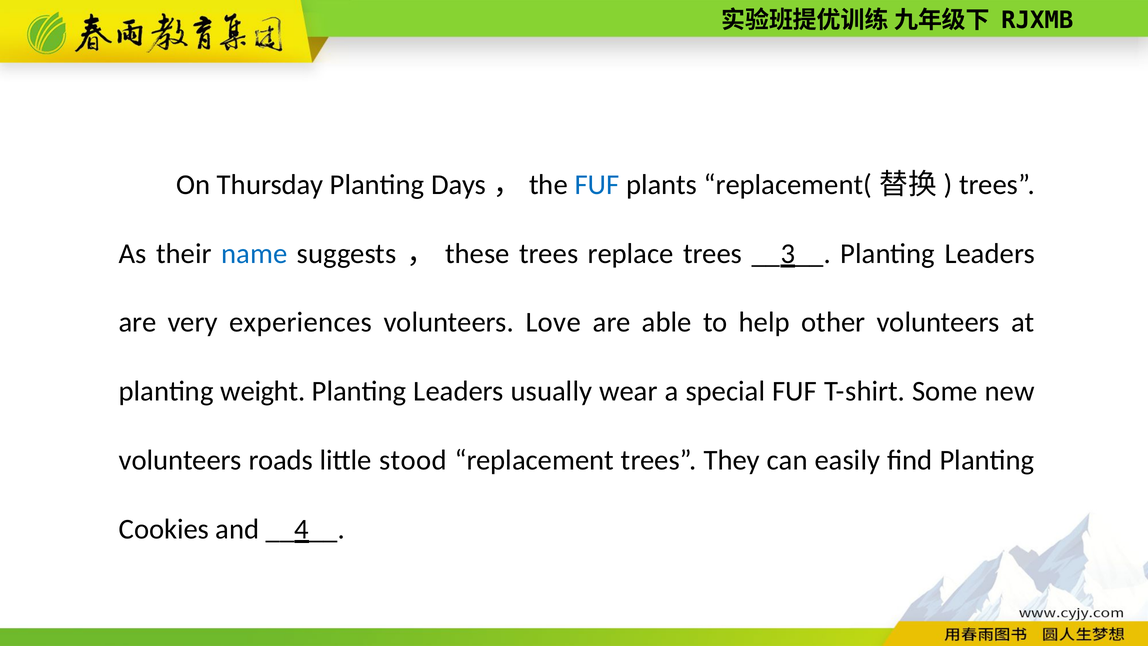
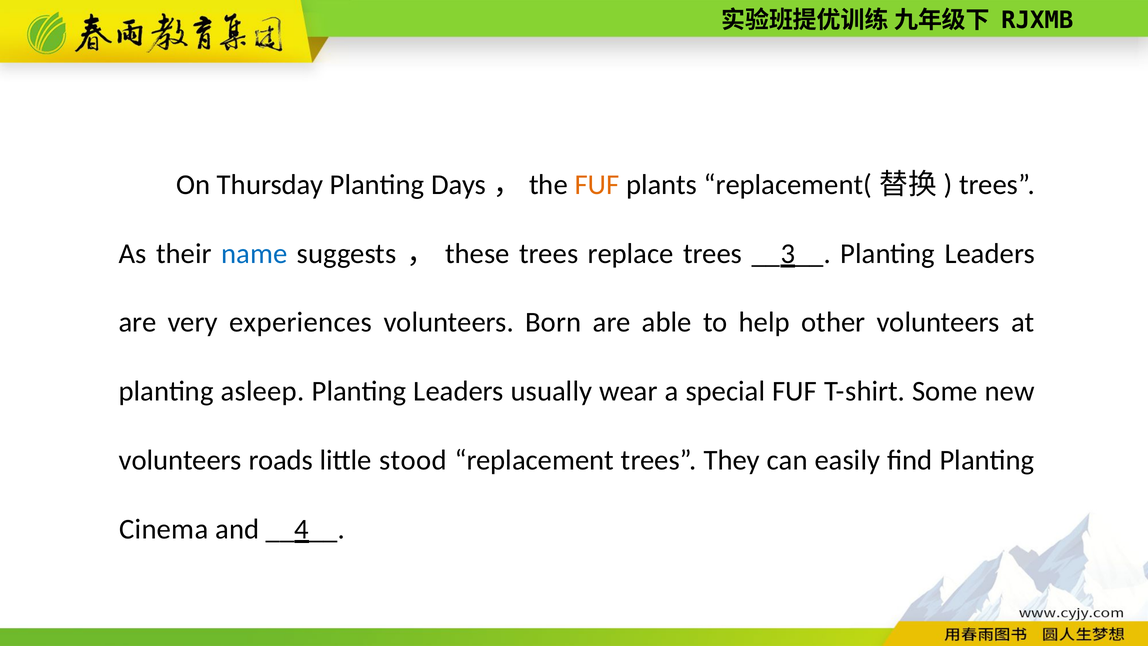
FUF colour: blue -> orange (597, 185)
Love: Love -> Born (553, 322)
weight: weight -> asleep (263, 391)
Cookies: Cookies -> Cinema (164, 529)
